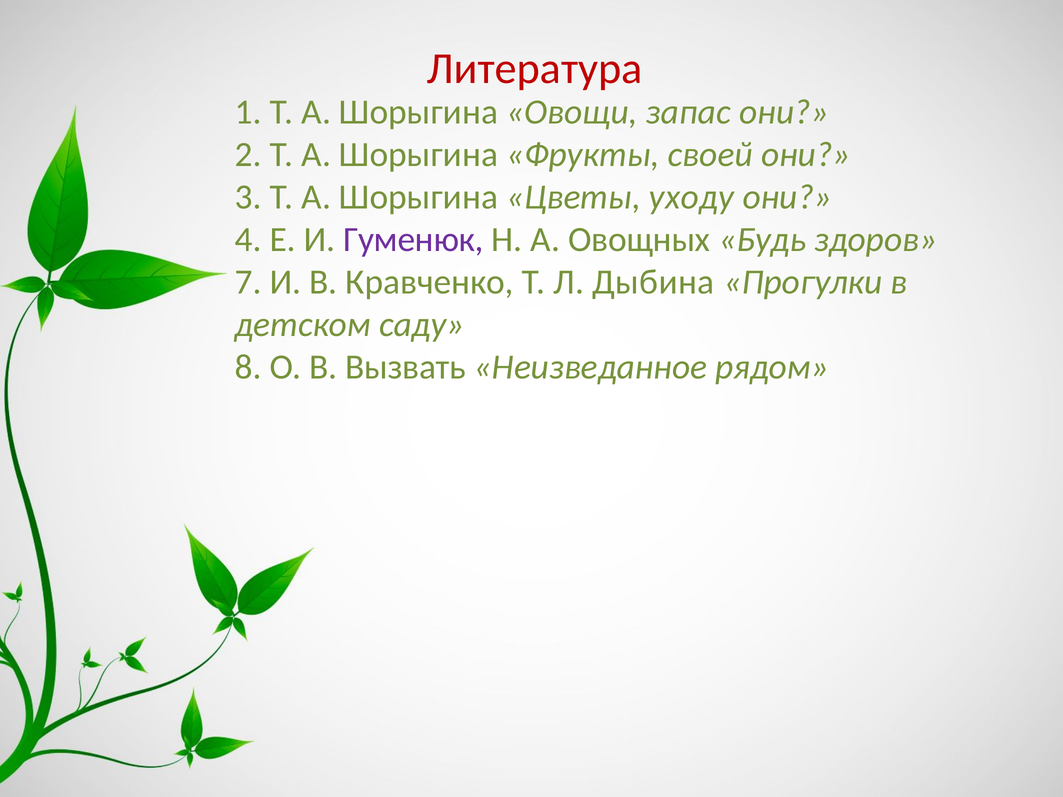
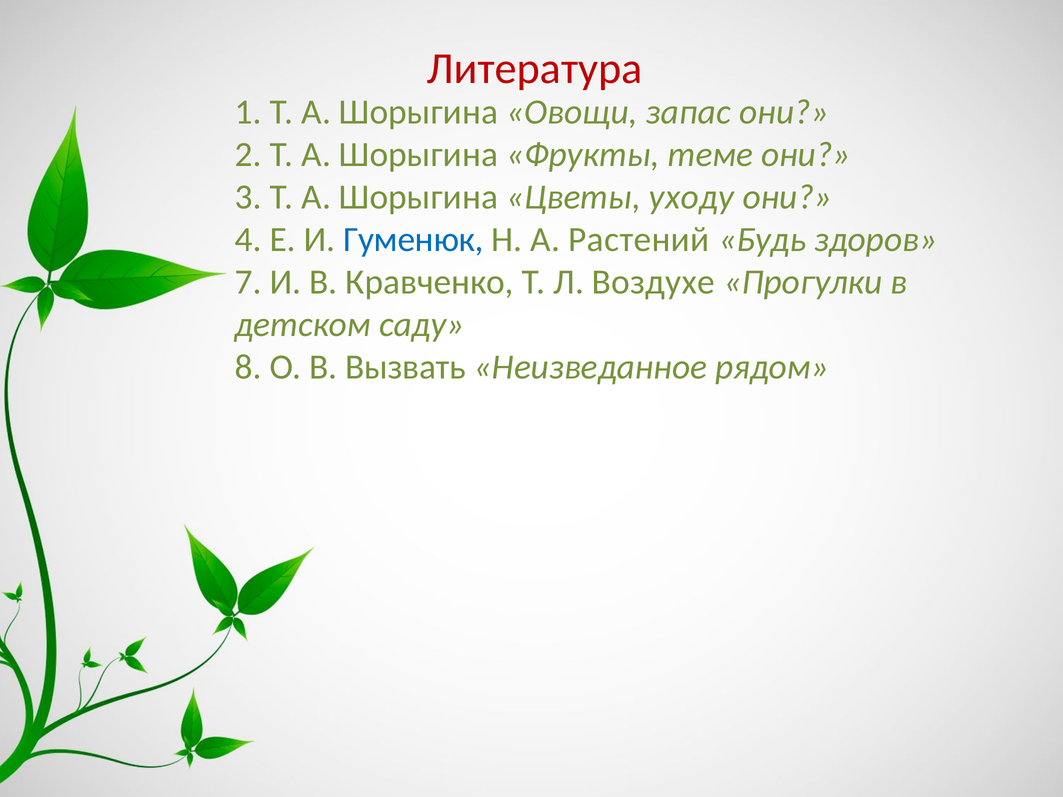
своей: своей -> теме (710, 154)
Гуменюк colour: purple -> blue (414, 240)
Овощных: Овощных -> Растений (639, 240)
Дыбина: Дыбина -> Воздухе (653, 282)
